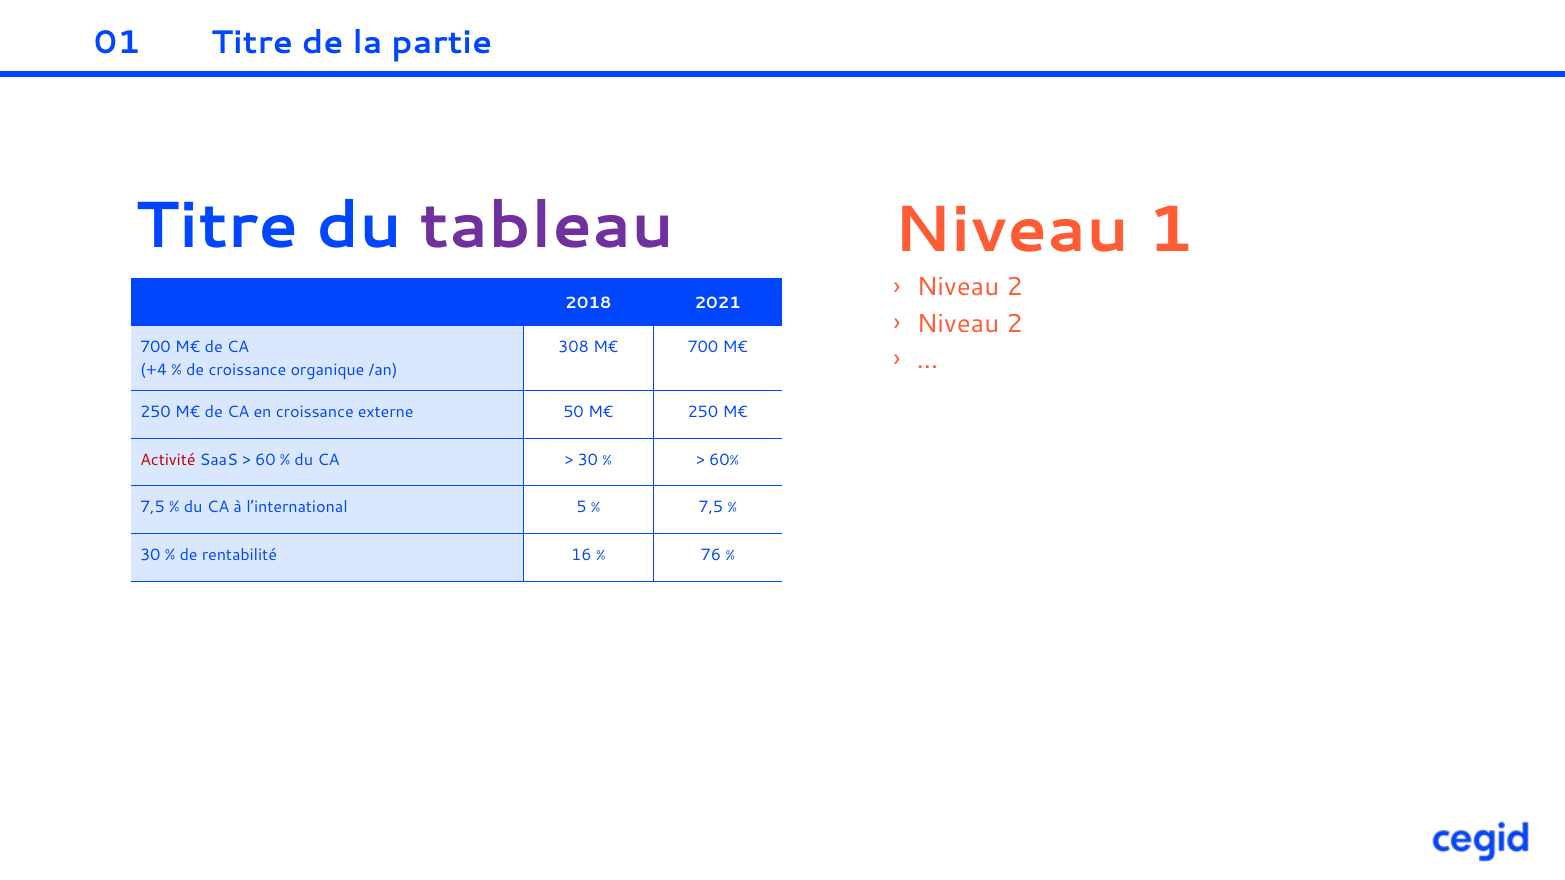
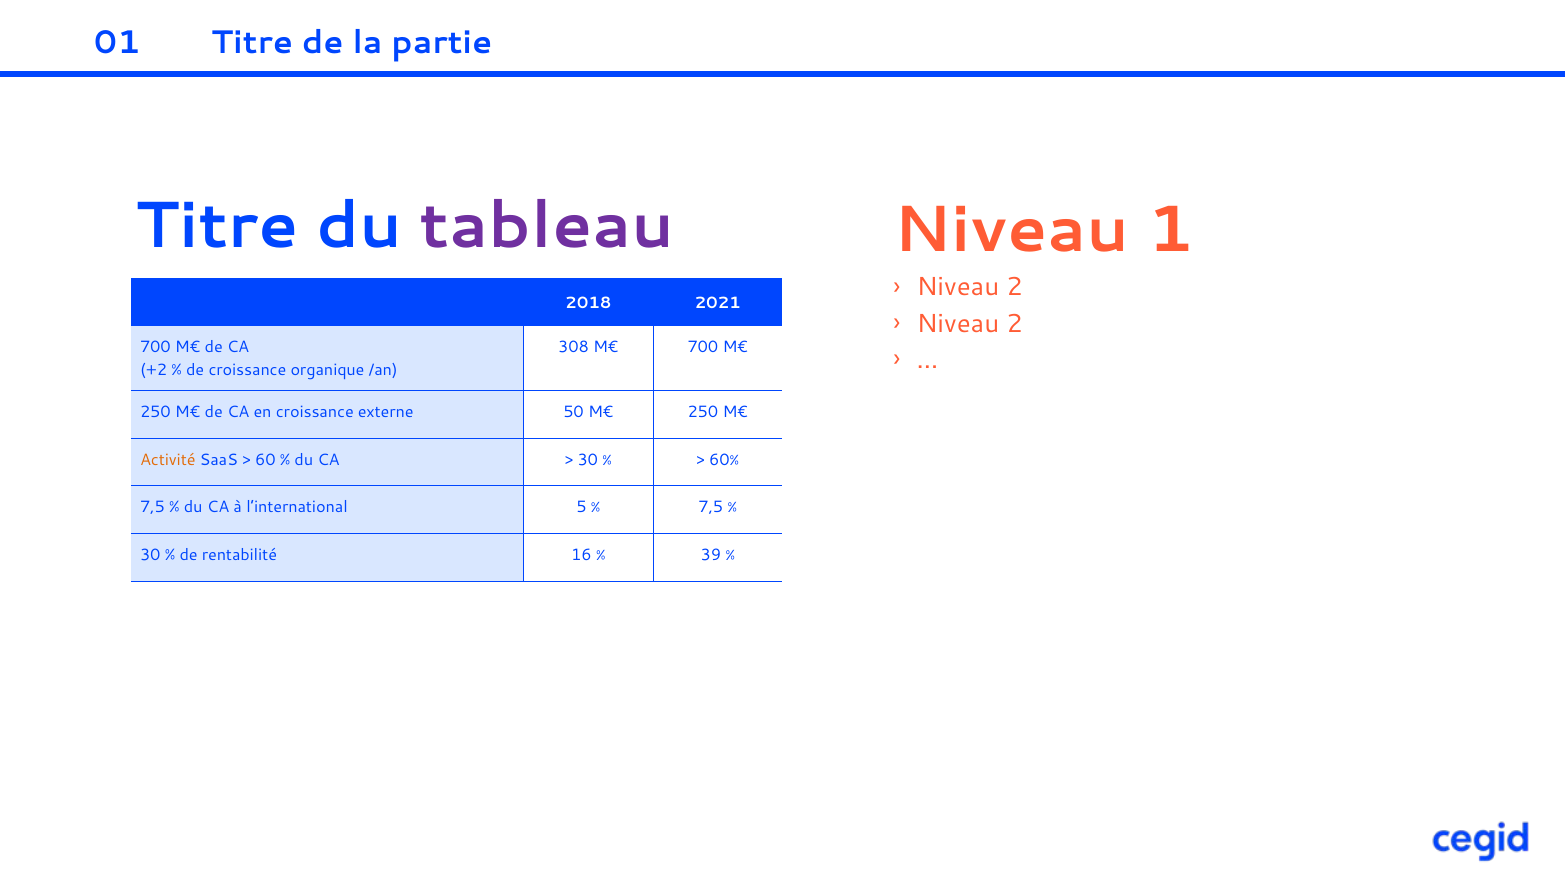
+4: +4 -> +2 (154, 371)
Activité colour: red -> orange (168, 460)
76: 76 -> 39 (711, 555)
